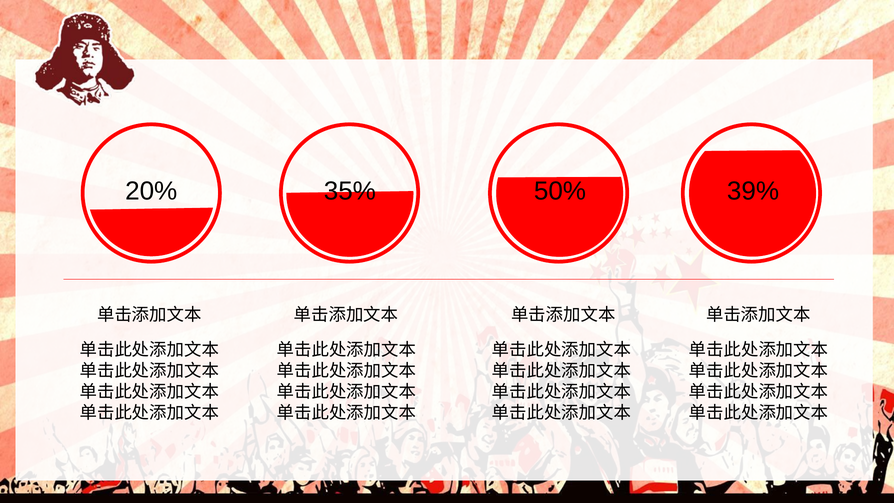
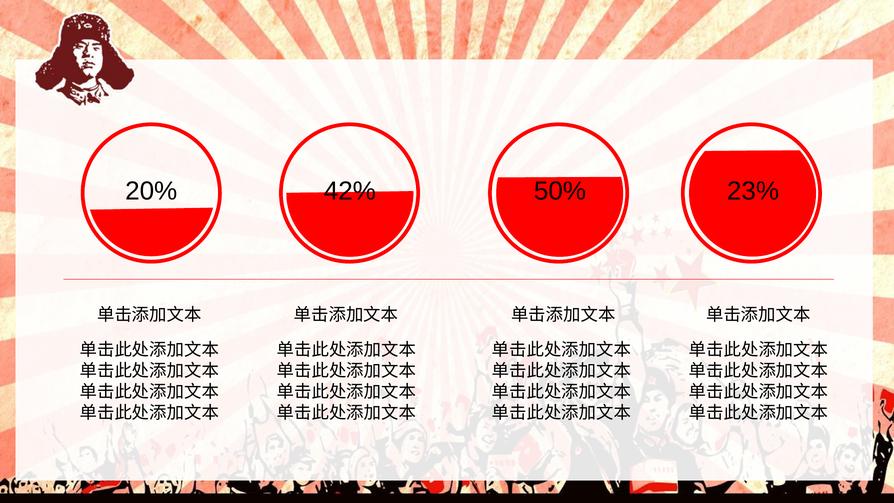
35%: 35% -> 42% (350, 191)
39%: 39% -> 23% (753, 191)
